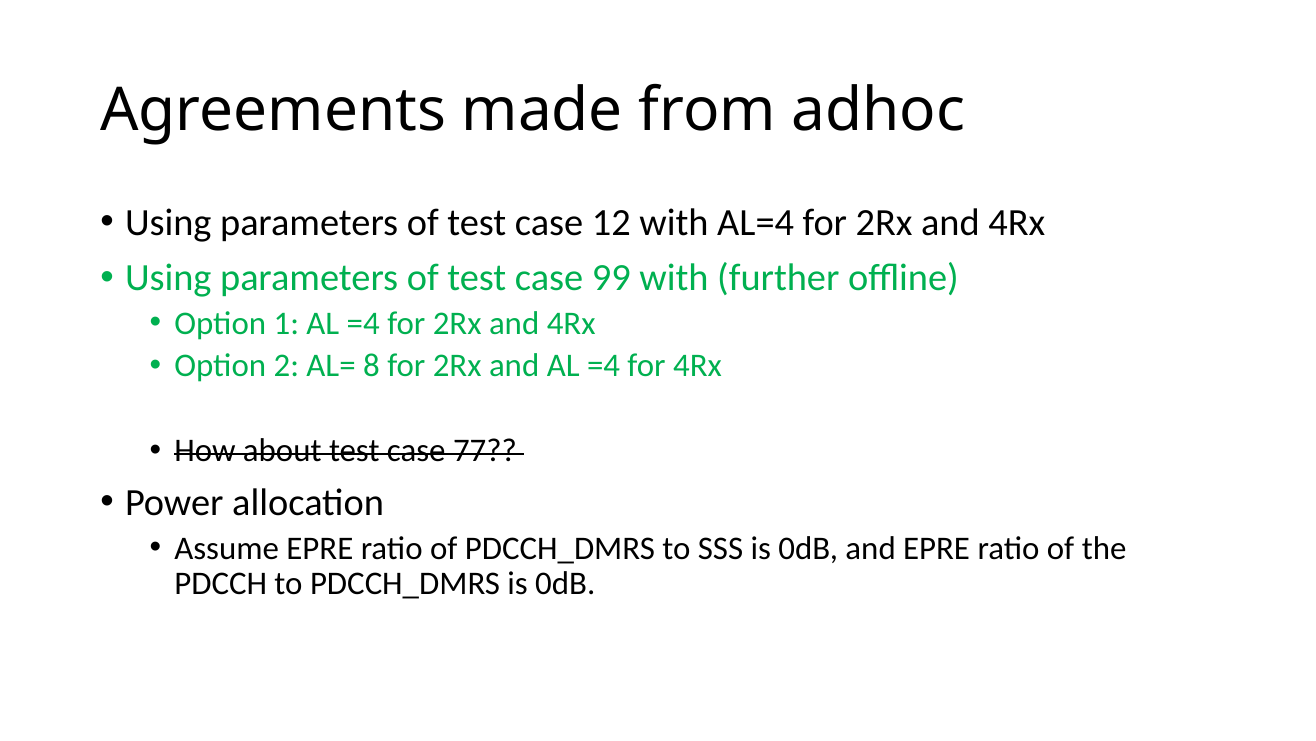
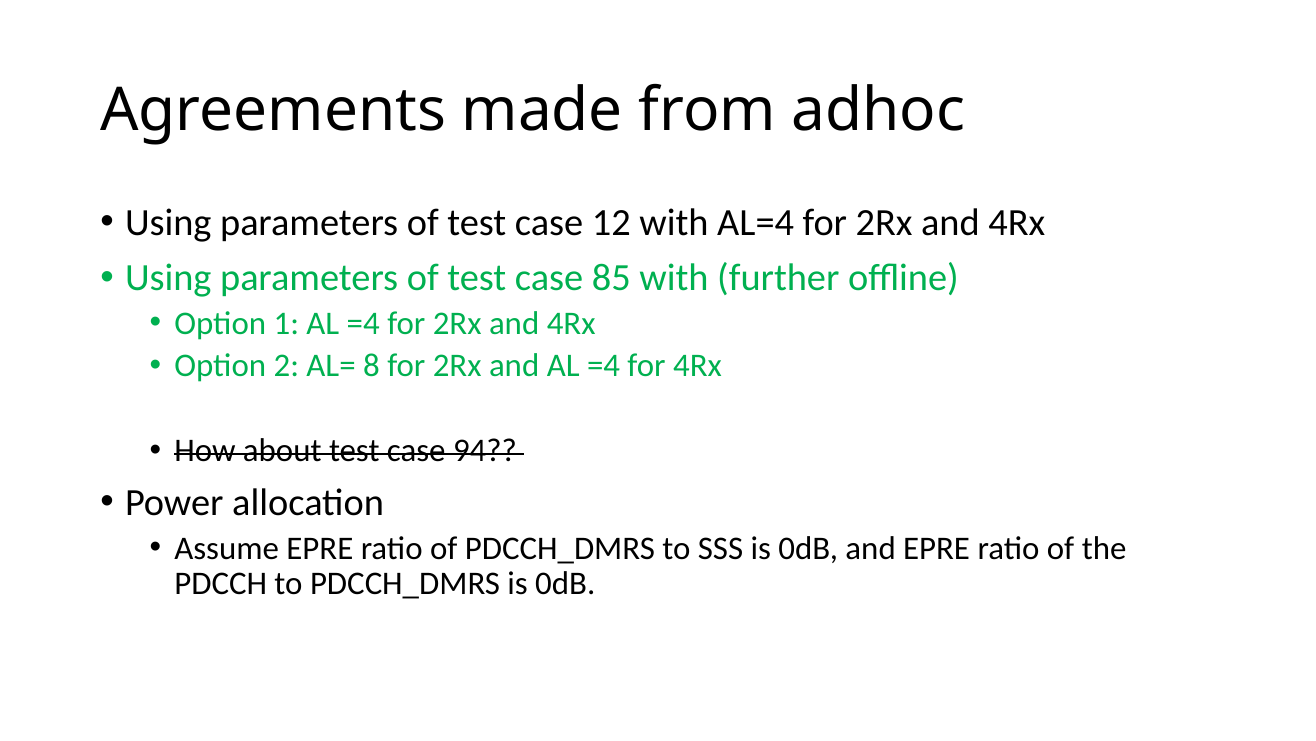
99: 99 -> 85 (611, 278)
77: 77 -> 94 (485, 450)
